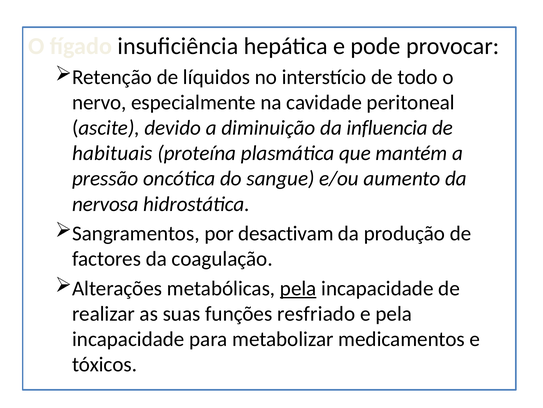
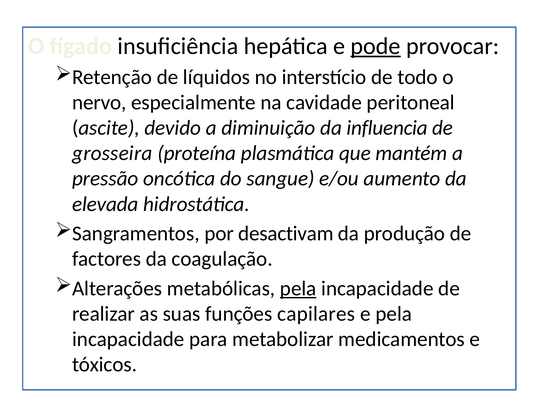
pode underline: none -> present (376, 46)
habituais: habituais -> grosseira (112, 153)
nervosa: nervosa -> elevada (105, 204)
resfriado: resfriado -> capilares (316, 313)
